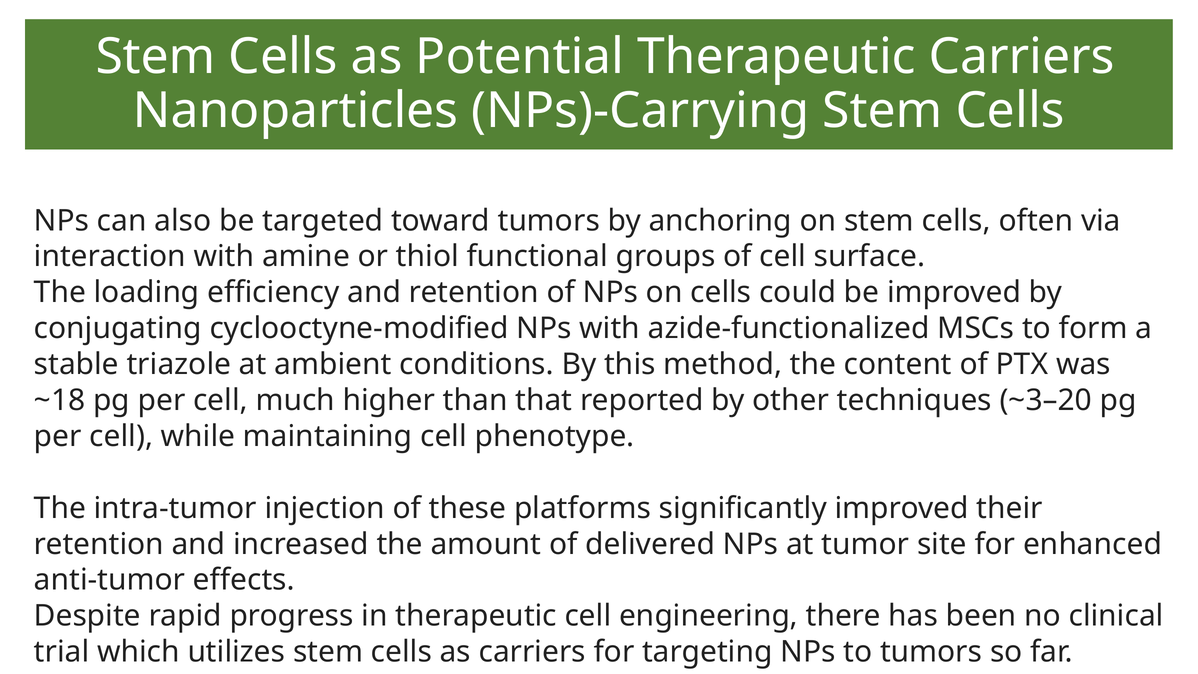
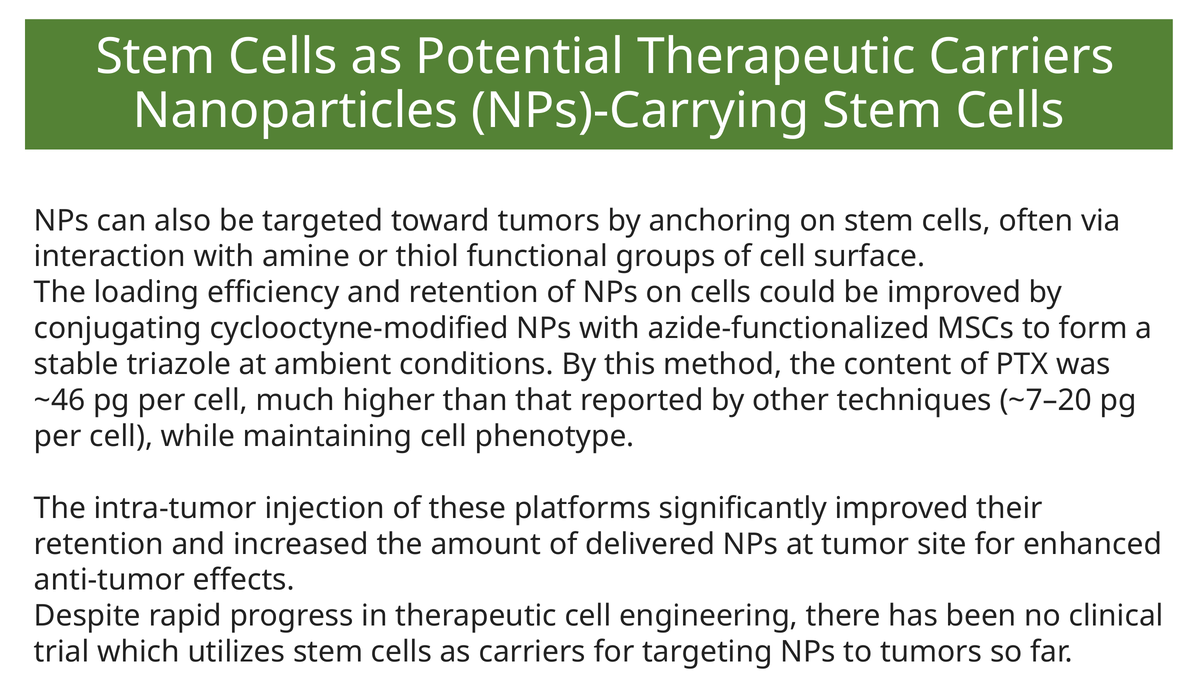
~18: ~18 -> ~46 (60, 400)
~3–20: ~3–20 -> ~7–20 (1046, 400)
